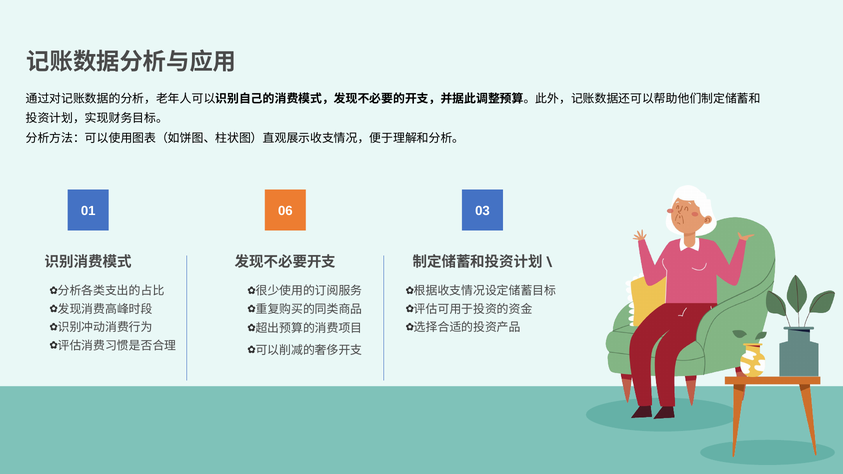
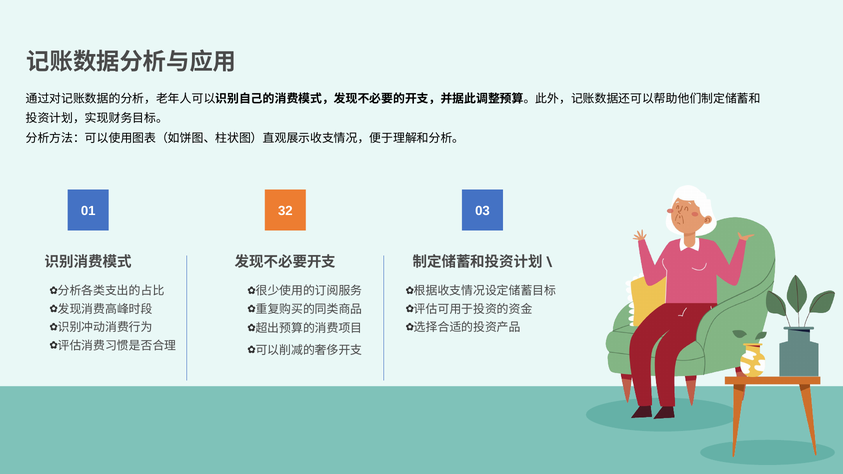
06: 06 -> 32 (285, 211)
